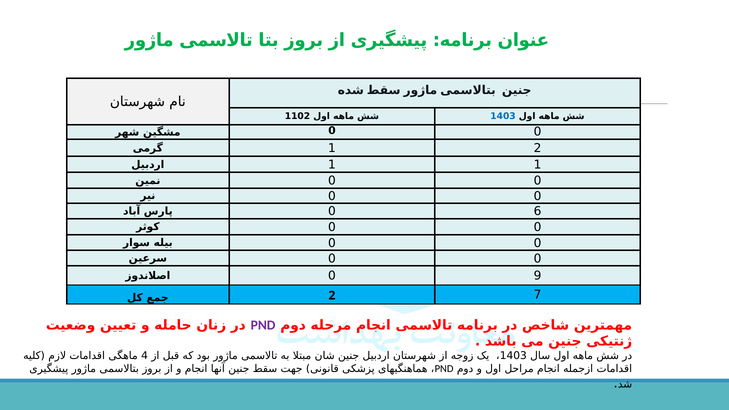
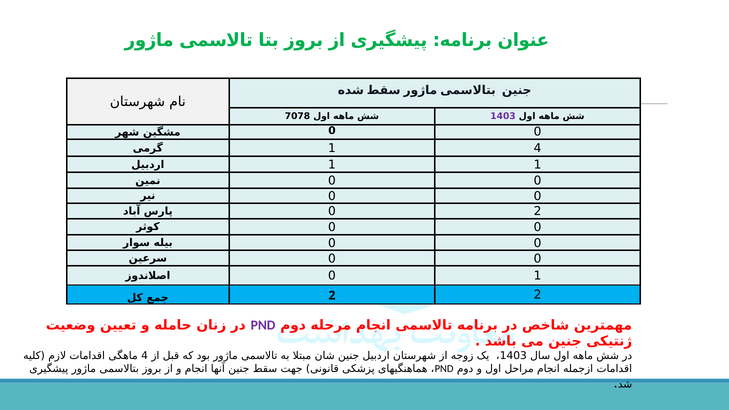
1102: 1102 -> 7078 (297, 116)
1403 colour: blue -> purple (503, 116)
1 2: 2 -> 4 (538, 148)
0 6: 6 -> 2 (538, 211)
0 9: 9 -> 1 (538, 276)
2 7: 7 -> 2 (538, 295)
